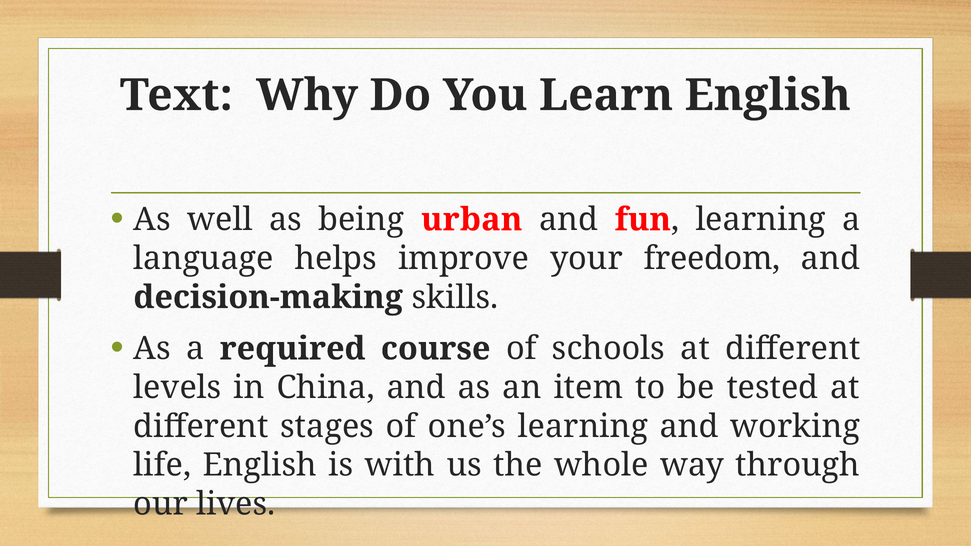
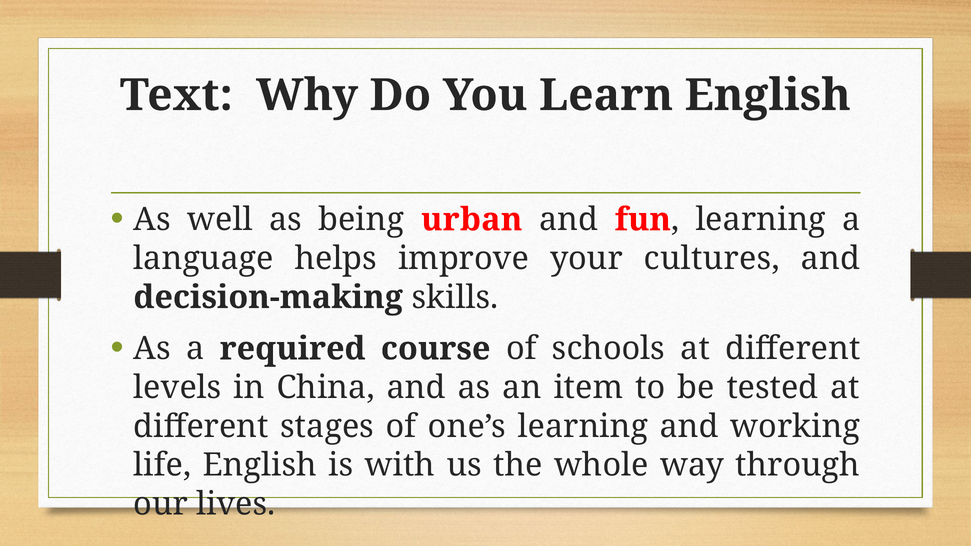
freedom: freedom -> cultures (712, 259)
